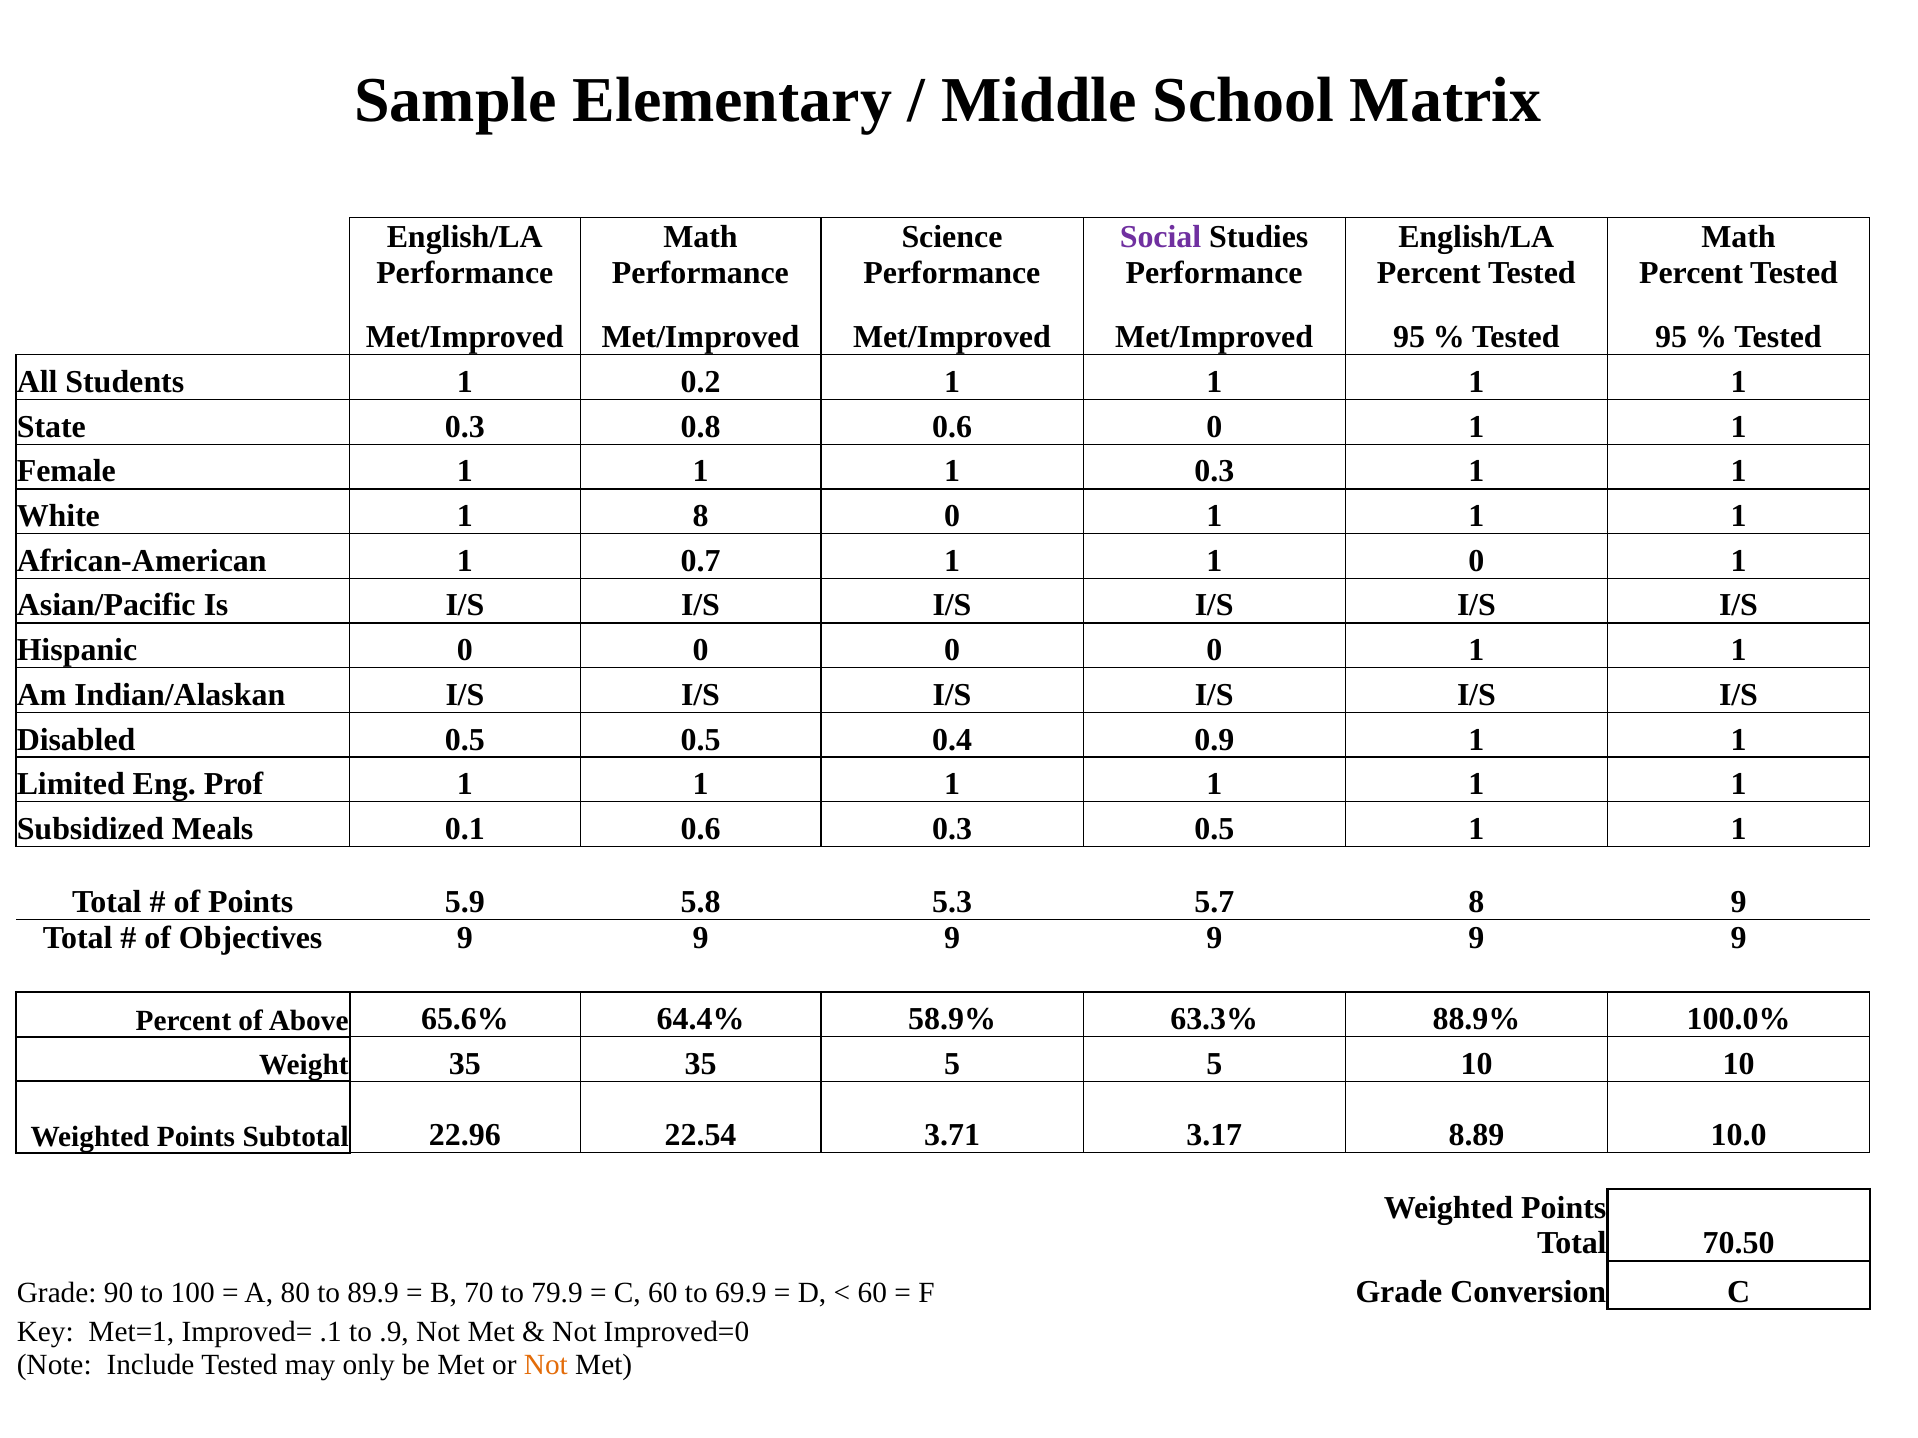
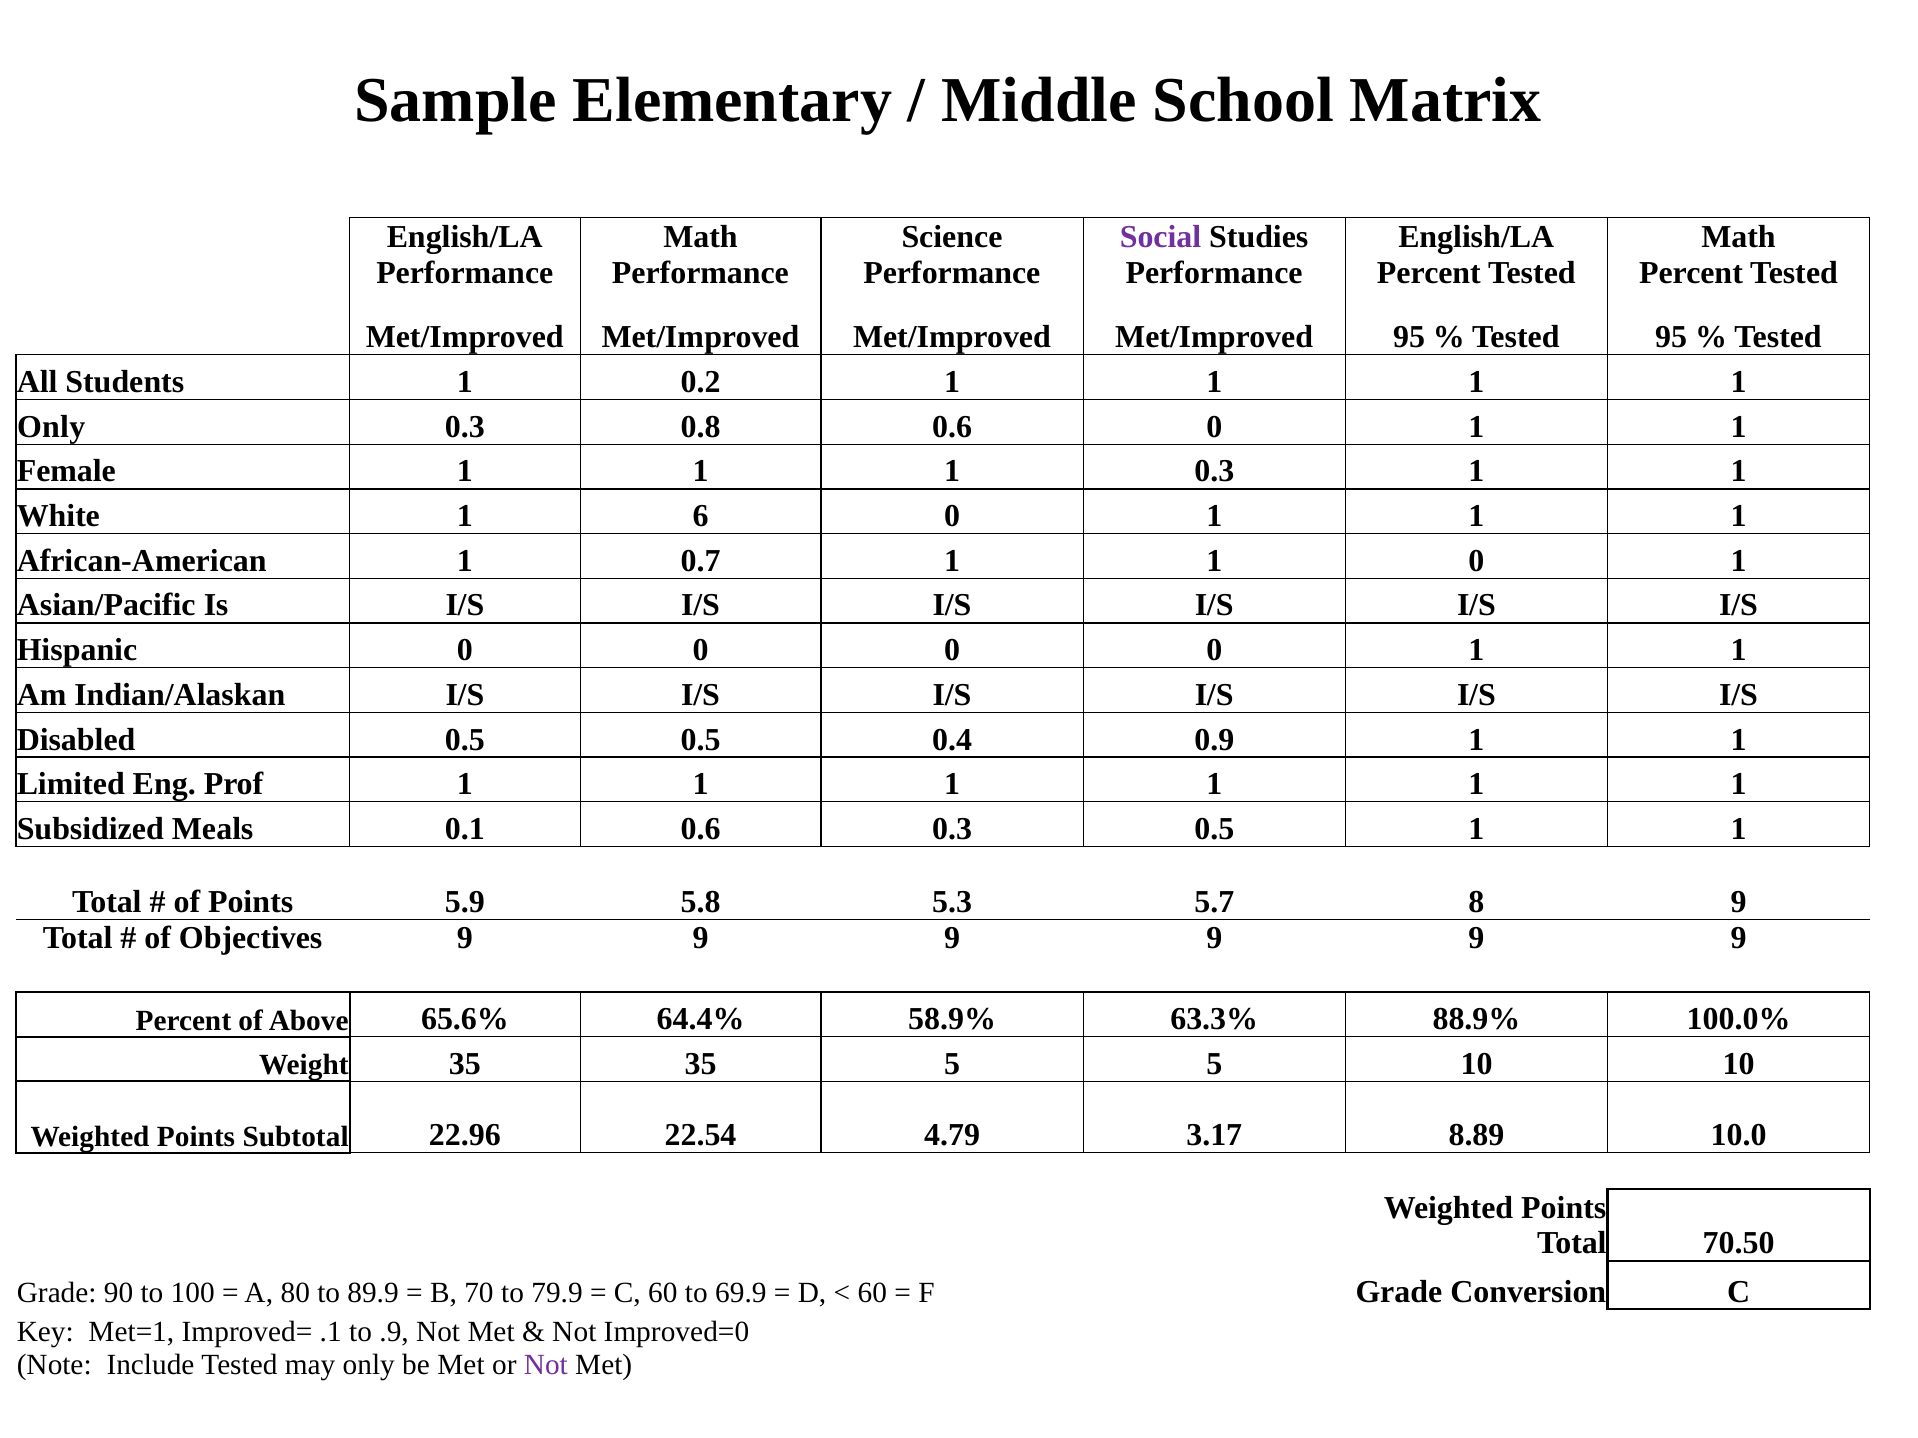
State: State -> Only (51, 427)
1 8: 8 -> 6 (701, 516)
3.71: 3.71 -> 4.79 (952, 1136)
Not colour: orange -> purple (546, 1365)
